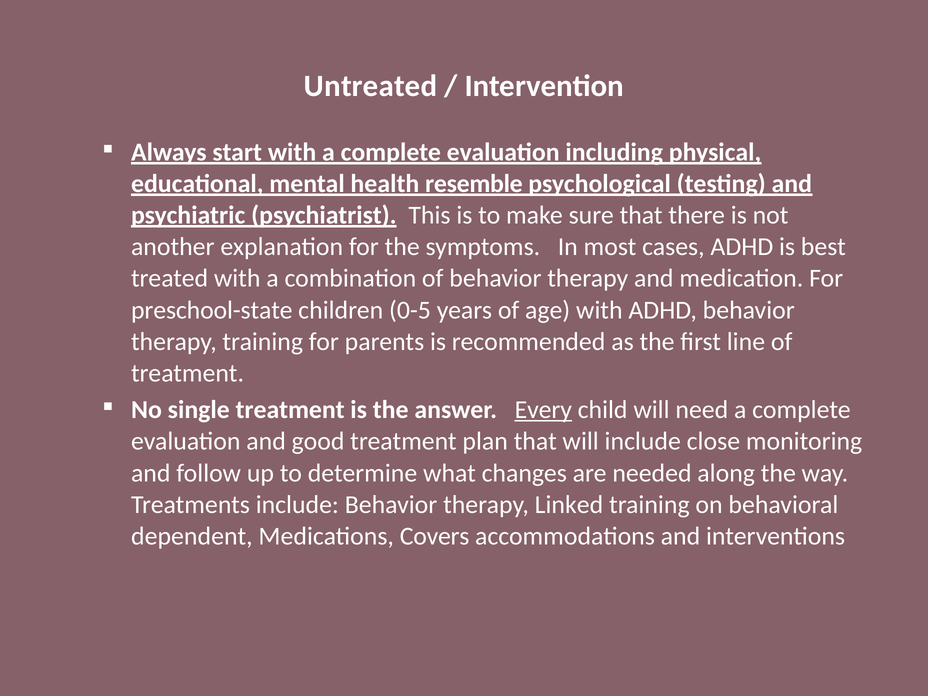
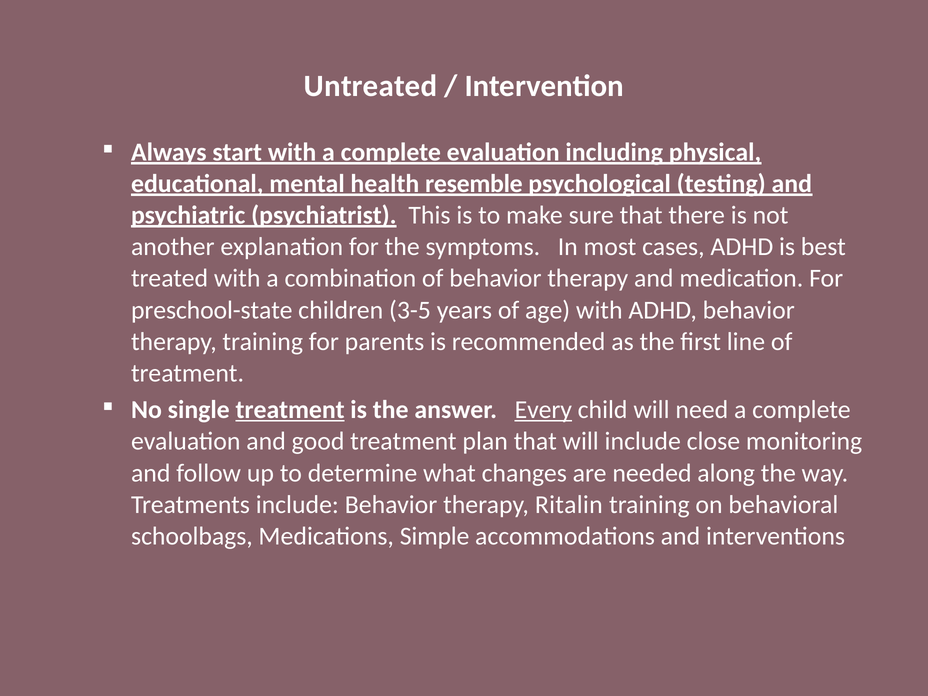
0-5: 0-5 -> 3-5 (410, 310)
treatment underline: none -> present (290, 410)
Linked: Linked -> Ritalin (569, 505)
dependent: dependent -> schoolbags (192, 536)
Covers: Covers -> Simple (435, 536)
